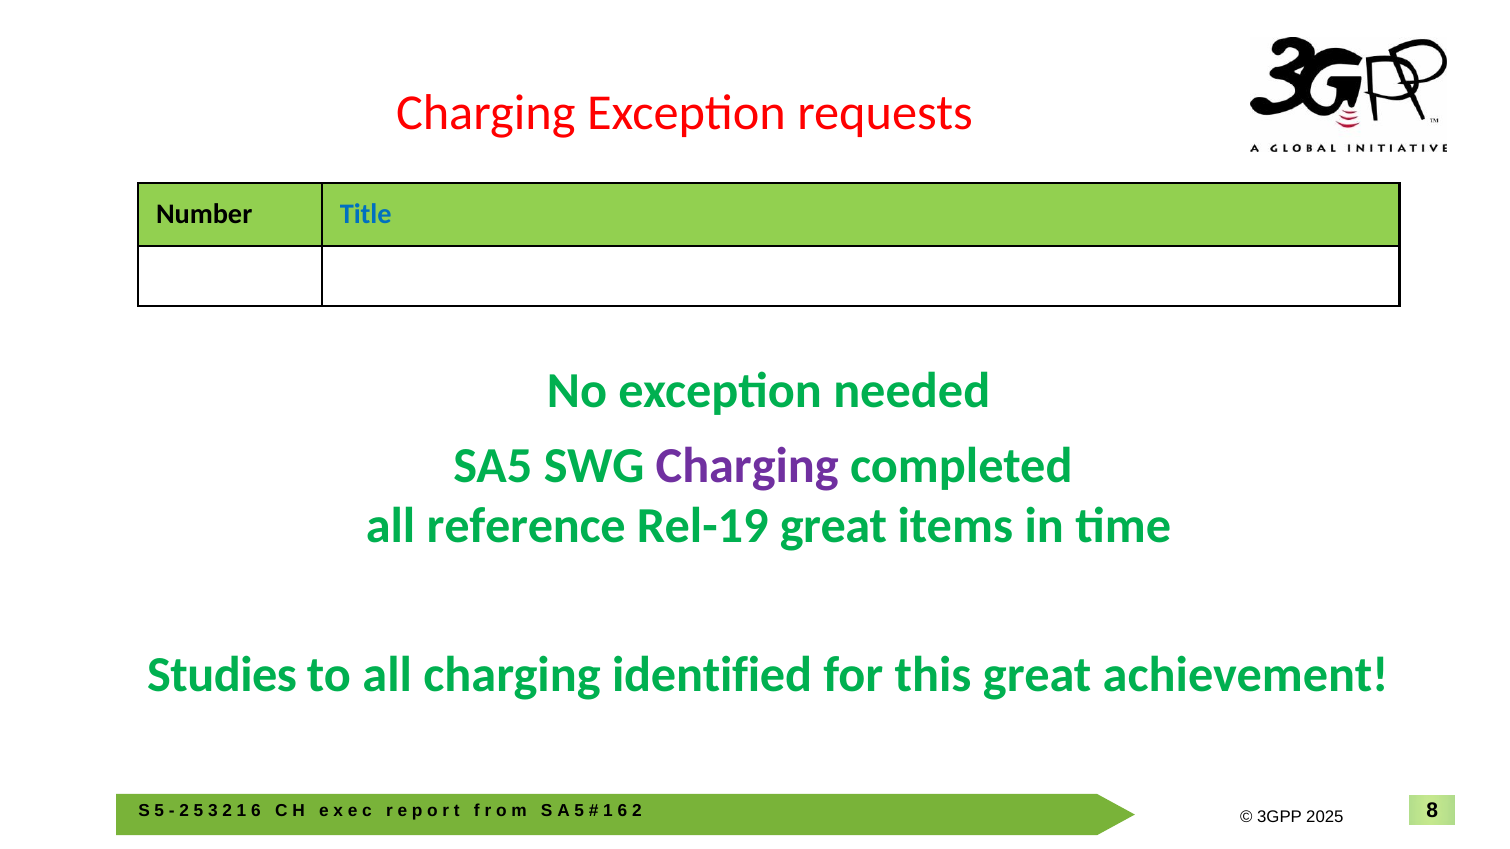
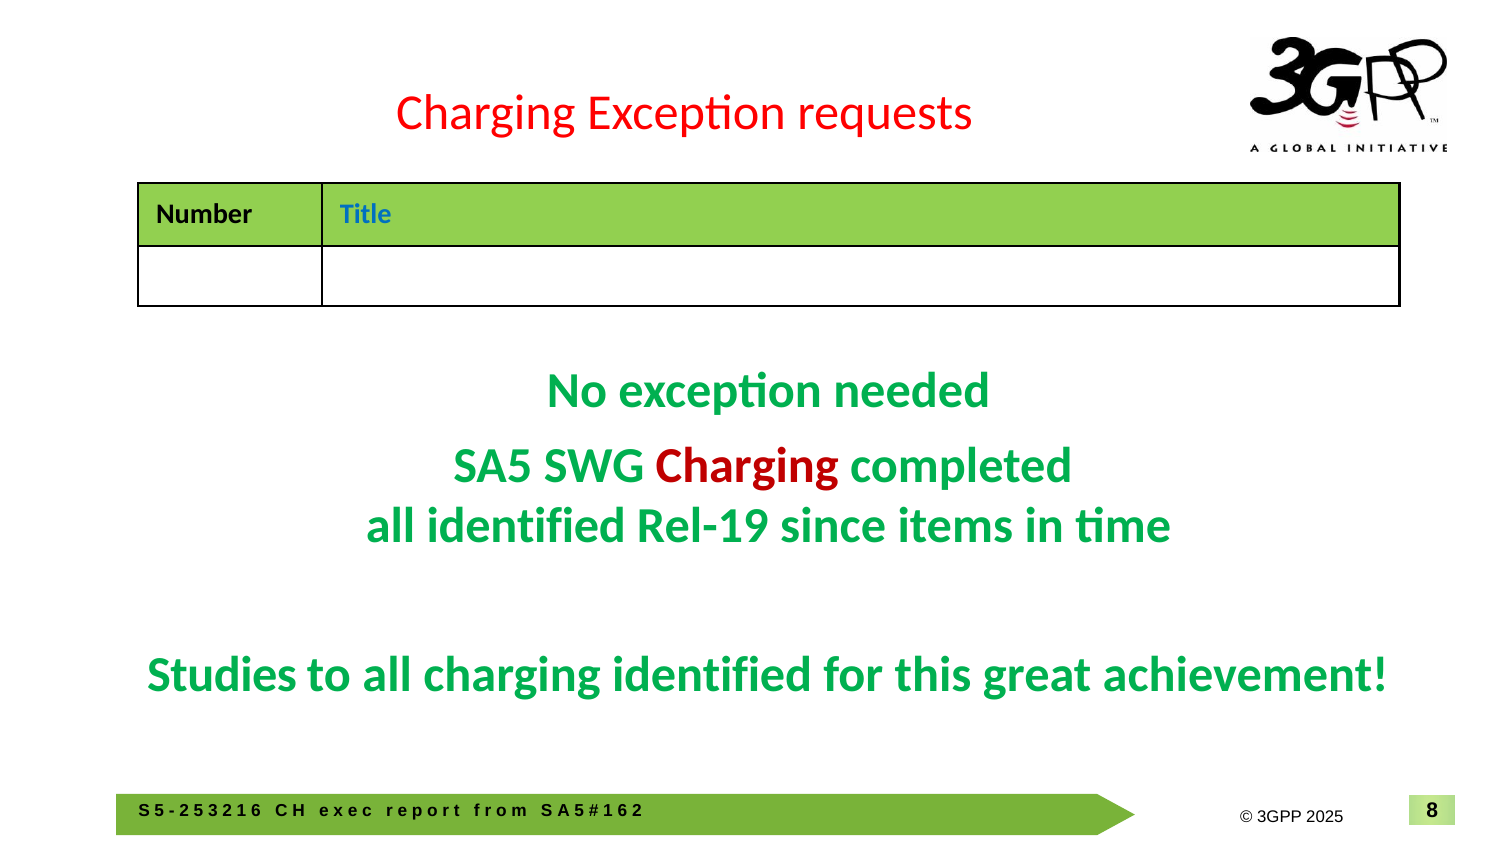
Charging colour: purple -> red (747, 466)
all reference: reference -> identified (526, 526)
Rel-19 great: great -> since (833, 526)
